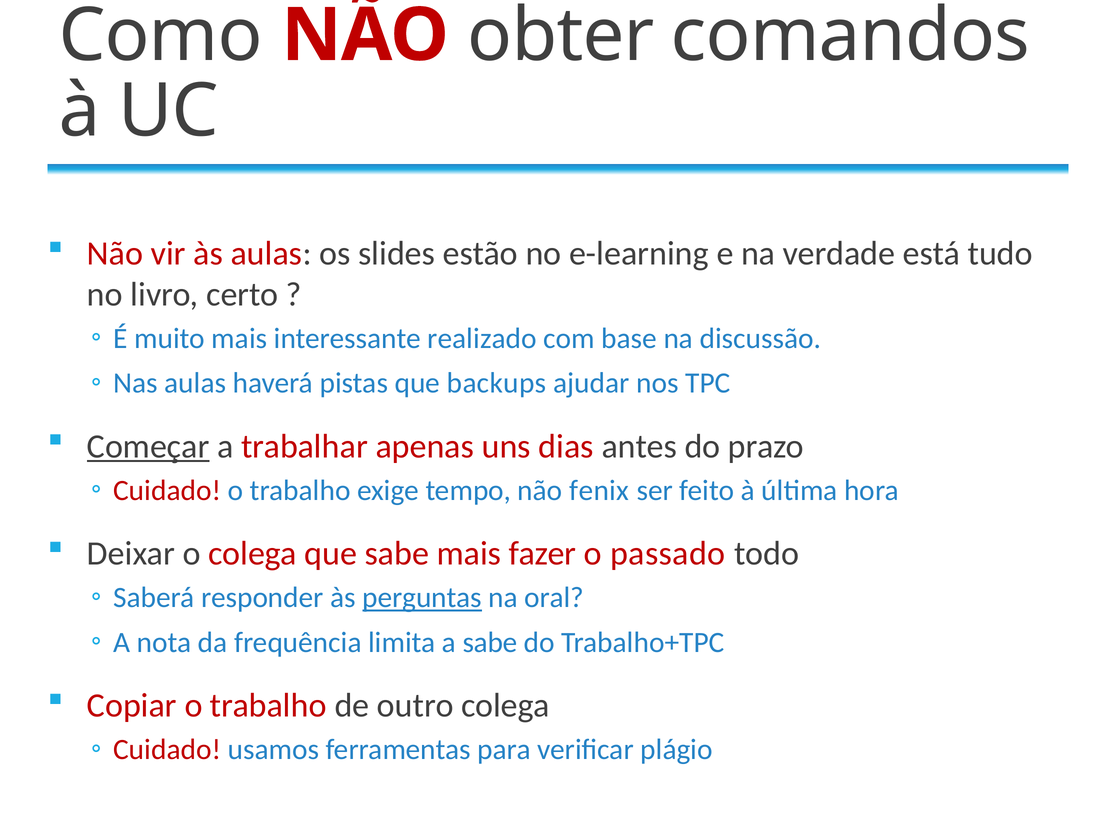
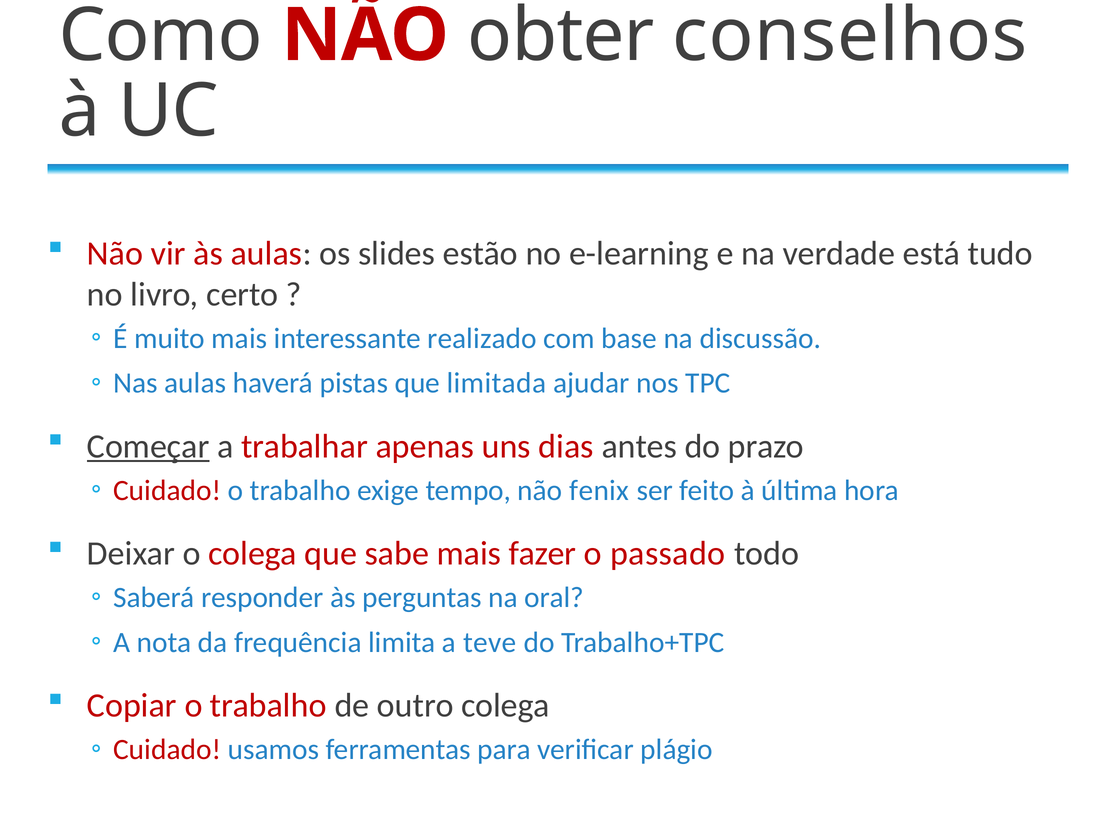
comandos: comandos -> conselhos (850, 35)
backups: backups -> limitada (497, 383)
perguntas underline: present -> none (422, 598)
a sabe: sabe -> teve (490, 642)
